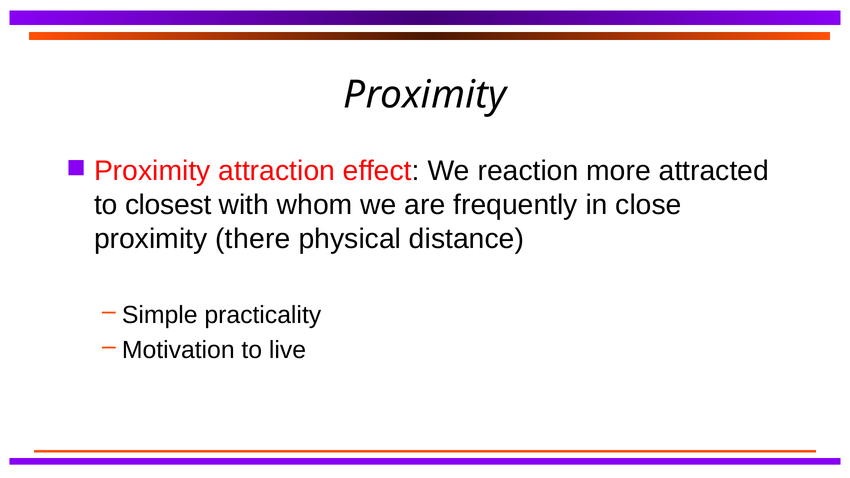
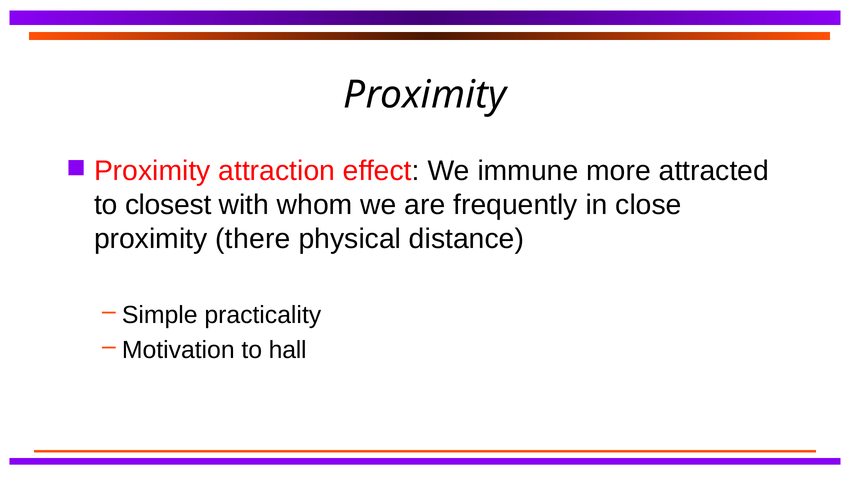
reaction: reaction -> immune (528, 171)
live: live -> hall (288, 350)
